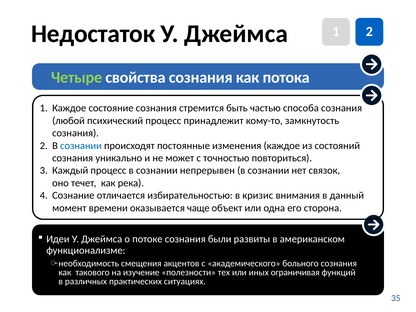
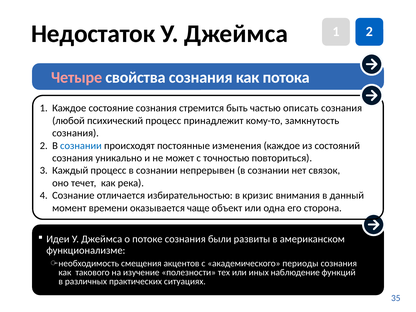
Четыре colour: light green -> pink (77, 78)
способа: способа -> описать (301, 108)
больного: больного -> периоды (300, 264)
ограничивая: ограничивая -> наблюдение (295, 272)
